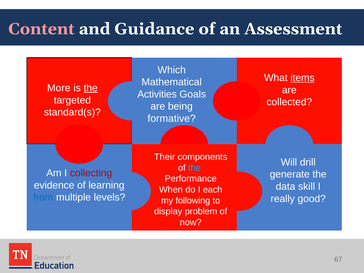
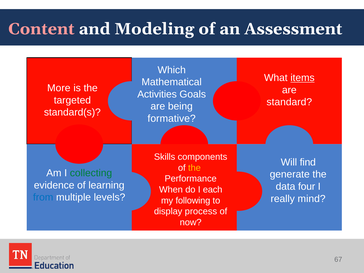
Guidance: Guidance -> Modeling (154, 29)
the underline: present -> none (91, 88)
collected: collected -> standard (289, 102)
Their: Their -> Skills (165, 157)
drill: drill -> find (308, 162)
the colour: light blue -> yellow (194, 168)
collecting colour: red -> green (91, 173)
skill: skill -> four (307, 187)
good: good -> mind (312, 199)
problem: problem -> process (201, 211)
